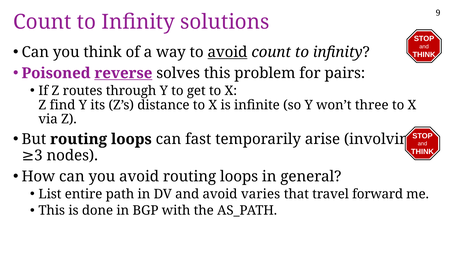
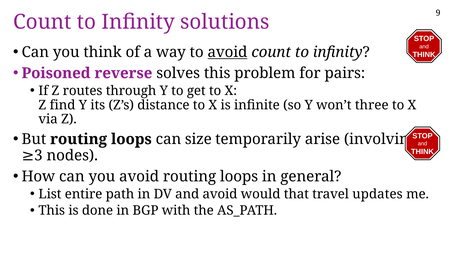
reverse underline: present -> none (123, 73)
fast: fast -> size (198, 139)
varies: varies -> would (261, 194)
forward: forward -> updates (377, 194)
